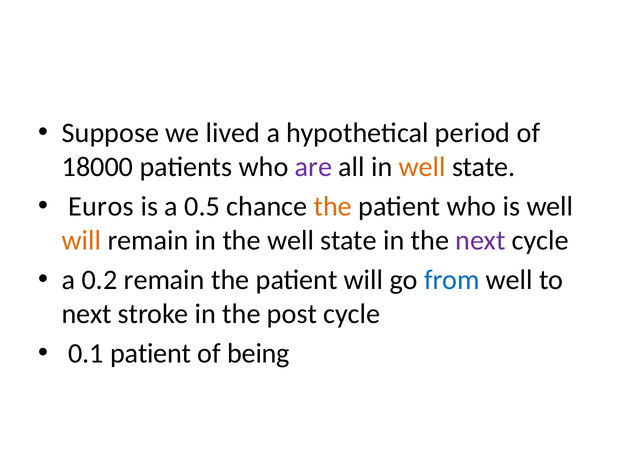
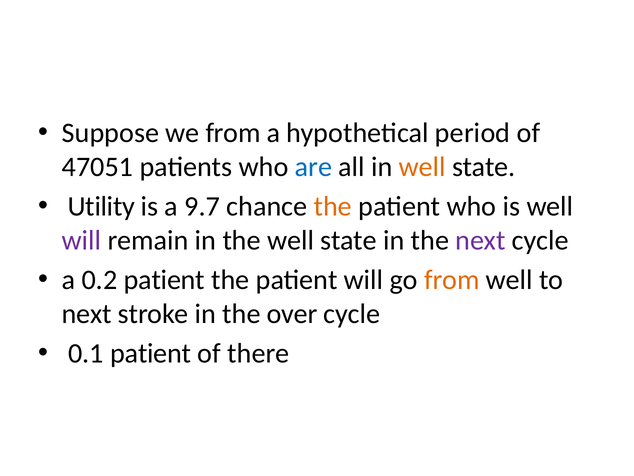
we lived: lived -> from (233, 133)
18000: 18000 -> 47051 (97, 167)
are colour: purple -> blue (313, 167)
Euros: Euros -> Utility (101, 206)
0.5: 0.5 -> 9.7 (202, 206)
will colour: orange -> purple (82, 240)
0.2 remain: remain -> patient (164, 280)
from colour: blue -> orange (452, 280)
post: post -> over (292, 313)
being: being -> there (258, 353)
